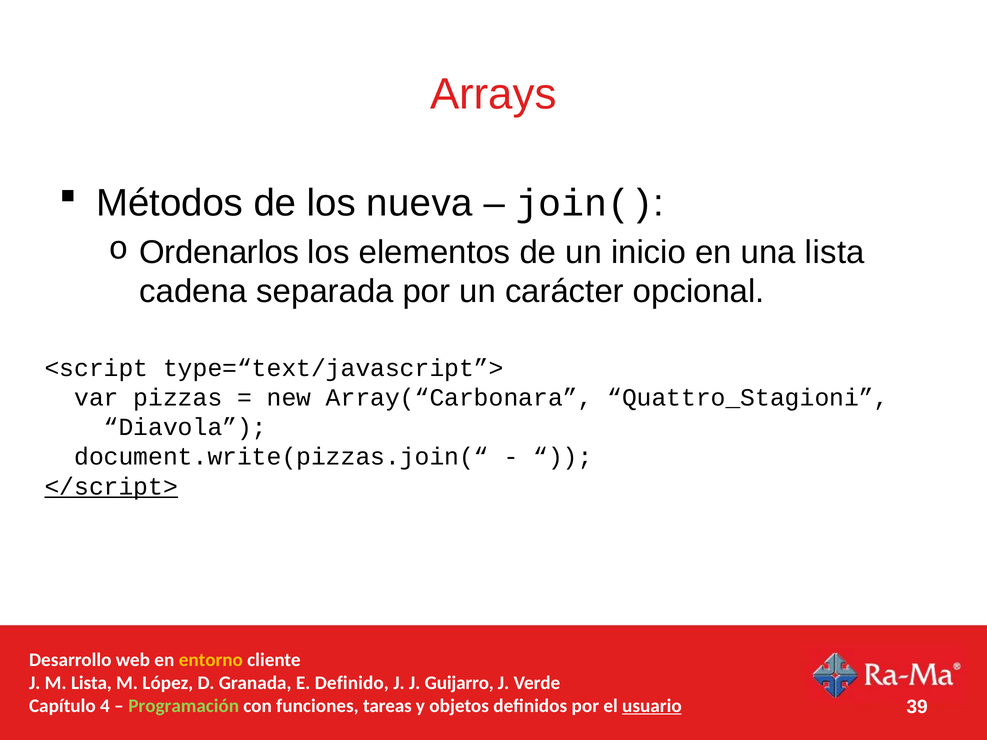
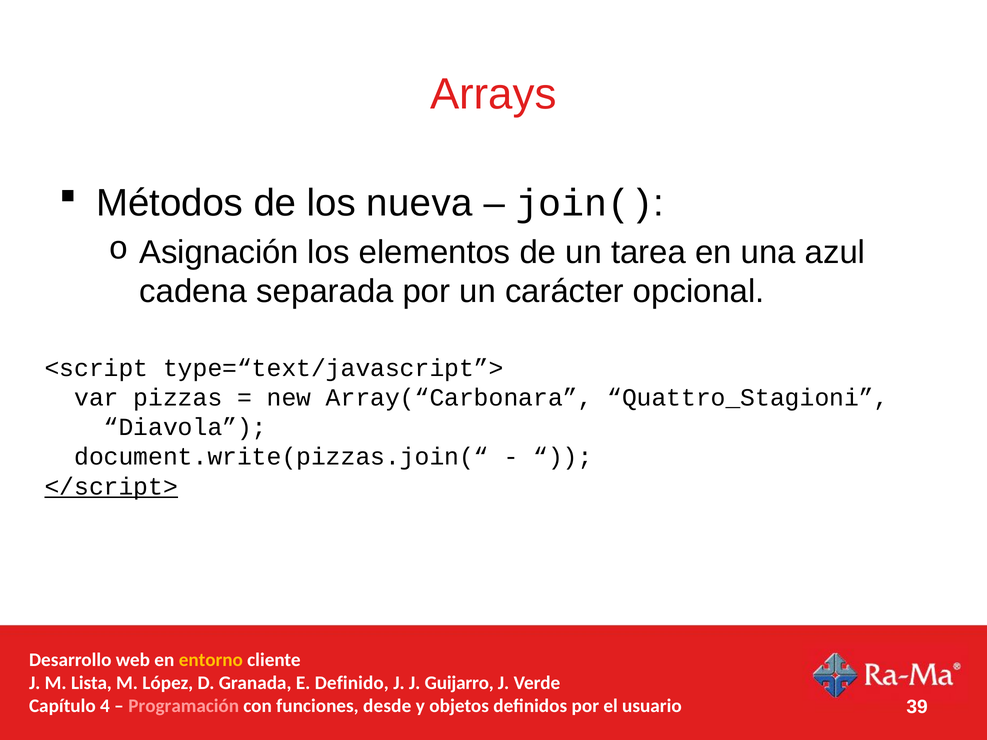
Ordenarlos: Ordenarlos -> Asignación (219, 252)
inicio: inicio -> tarea (649, 252)
una lista: lista -> azul (835, 252)
Programación colour: light green -> pink (184, 706)
tareas: tareas -> desde (387, 706)
usuario underline: present -> none (652, 706)
